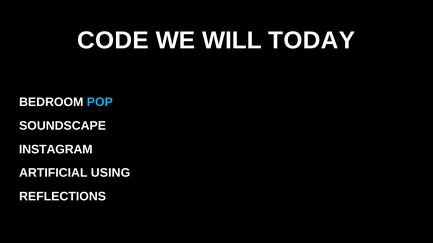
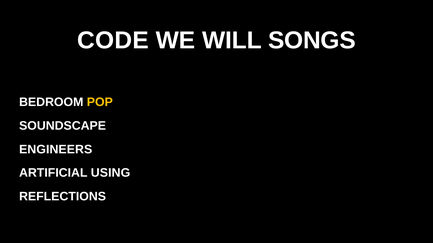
TODAY: TODAY -> SONGS (312, 40)
POP colour: light blue -> yellow (100, 102)
INSTAGRAM: INSTAGRAM -> ENGINEERS (56, 150)
